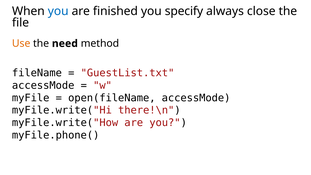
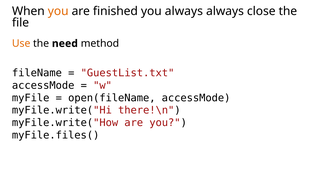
you colour: blue -> orange (58, 11)
you specify: specify -> always (184, 11)
myFile.phone(: myFile.phone( -> myFile.files( (56, 135)
